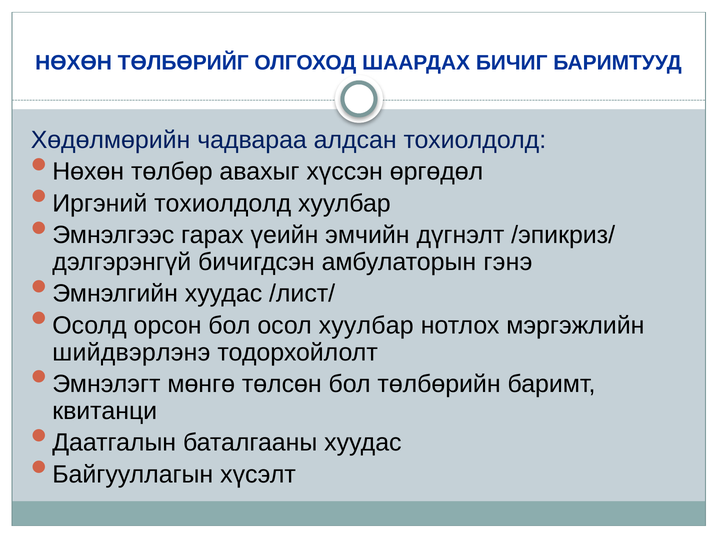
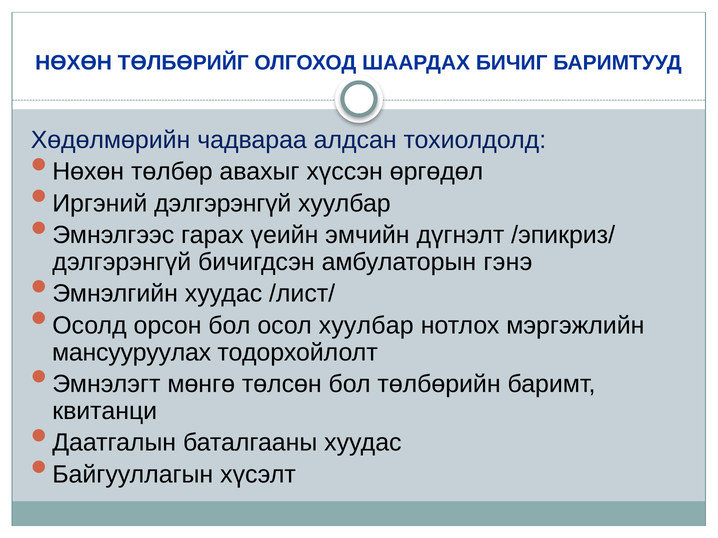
Иргэний тохиолдолд: тохиолдолд -> дэлгэрэнгүй (223, 204)
шийдвэрлэнэ: шийдвэрлэнэ -> мансууруулах (132, 353)
